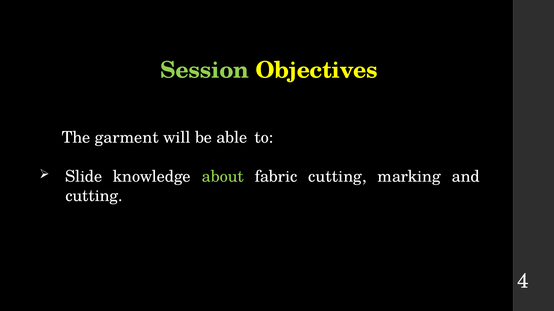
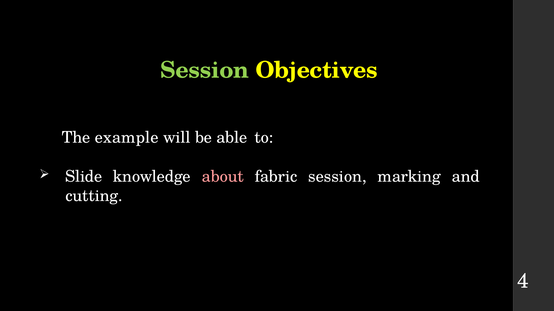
garment: garment -> example (127, 138)
about colour: light green -> pink (223, 177)
fabric cutting: cutting -> session (337, 177)
